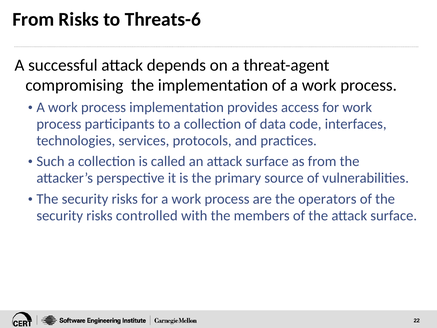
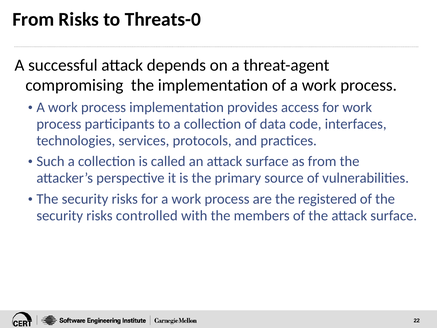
Threats-6: Threats-6 -> Threats-0 (163, 19)
operators: operators -> registered (327, 199)
